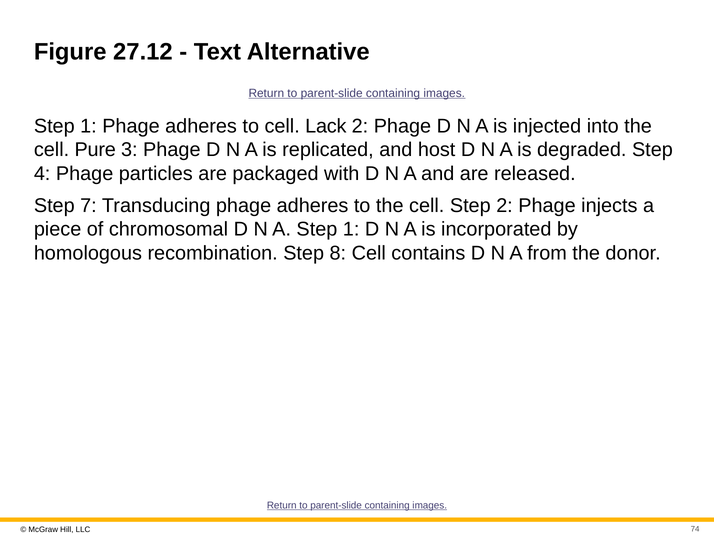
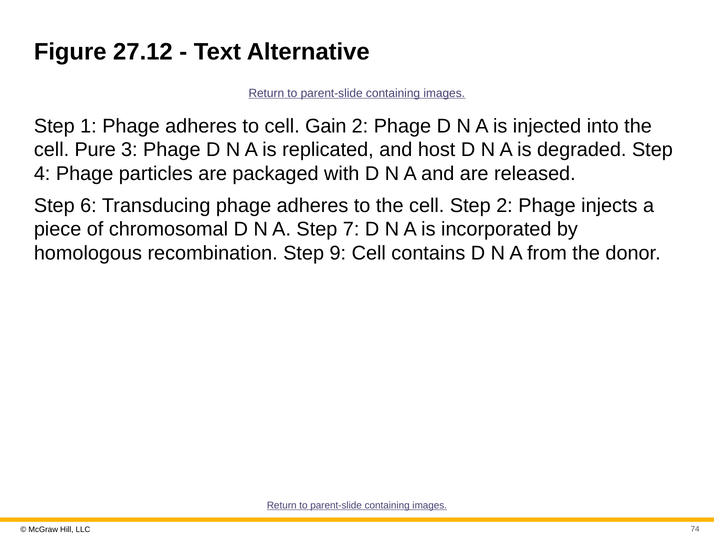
Lack: Lack -> Gain (326, 126)
7: 7 -> 6 (88, 205)
A Step 1: 1 -> 7 (351, 229)
8: 8 -> 9 (338, 253)
